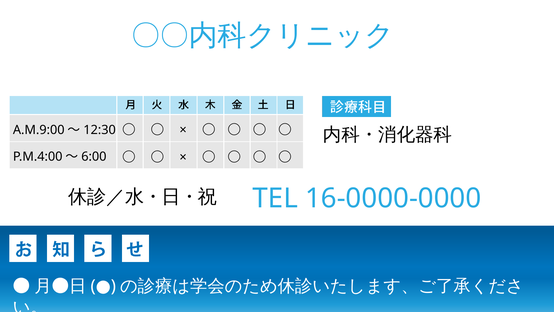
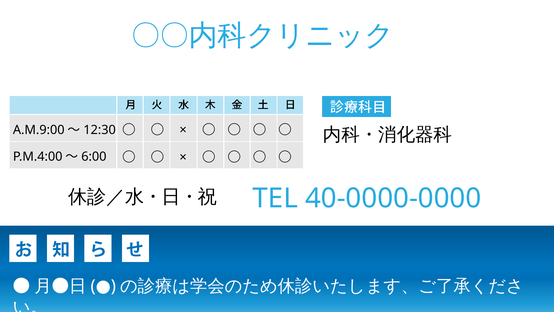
16-0000-0000: 16-0000-0000 -> 40-0000-0000 (393, 198)
